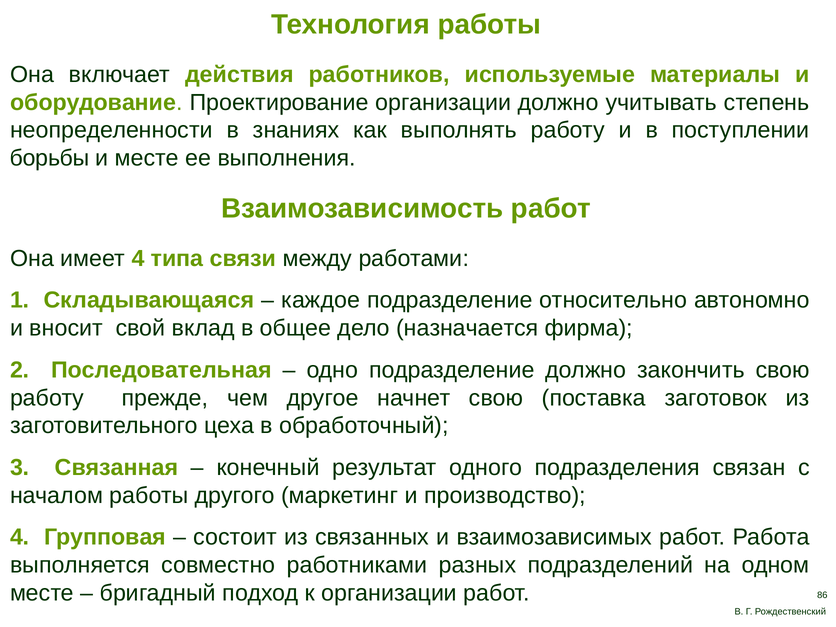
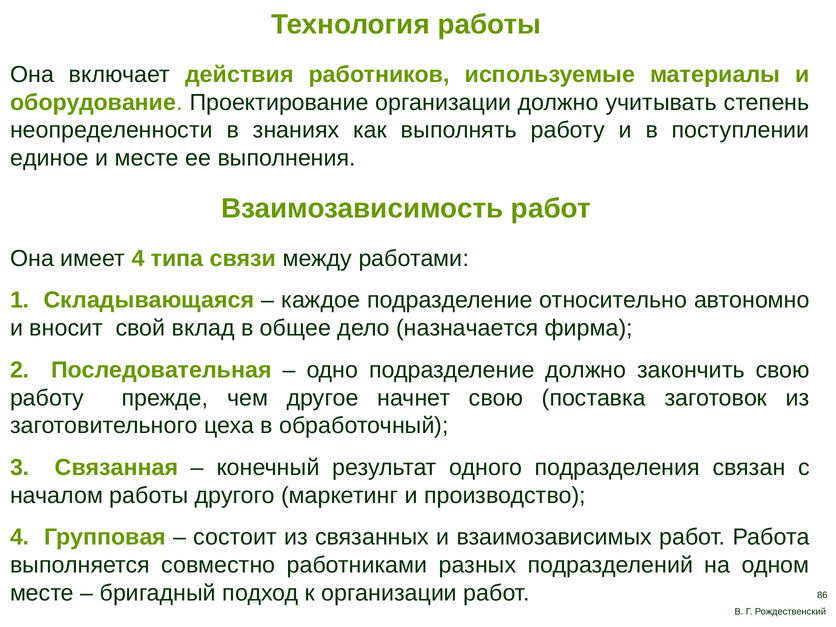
борьбы: борьбы -> единое (49, 158)
